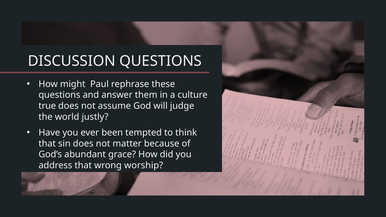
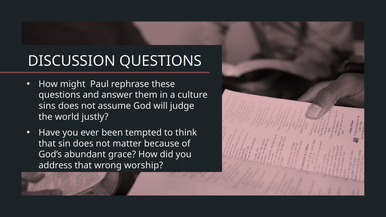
true: true -> sins (47, 106)
